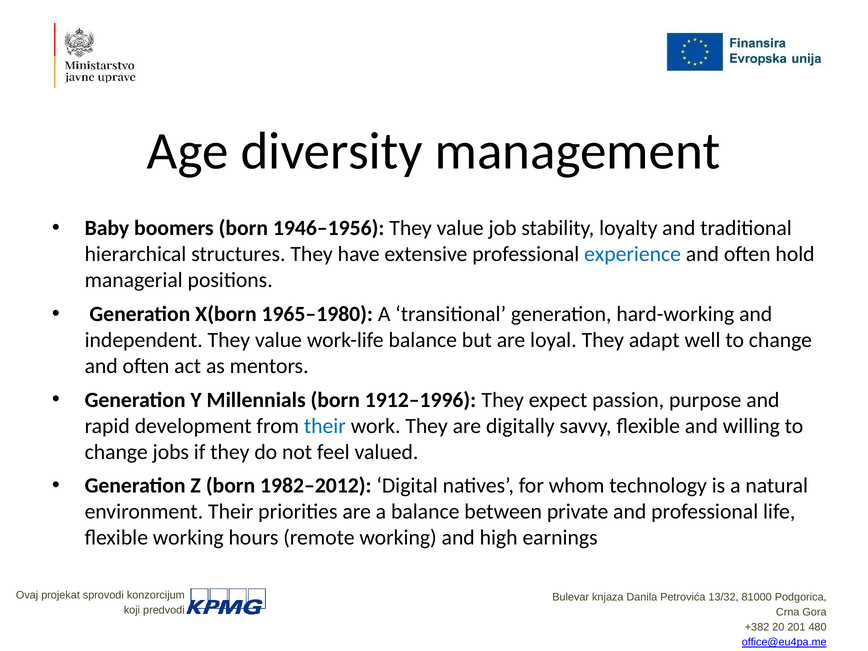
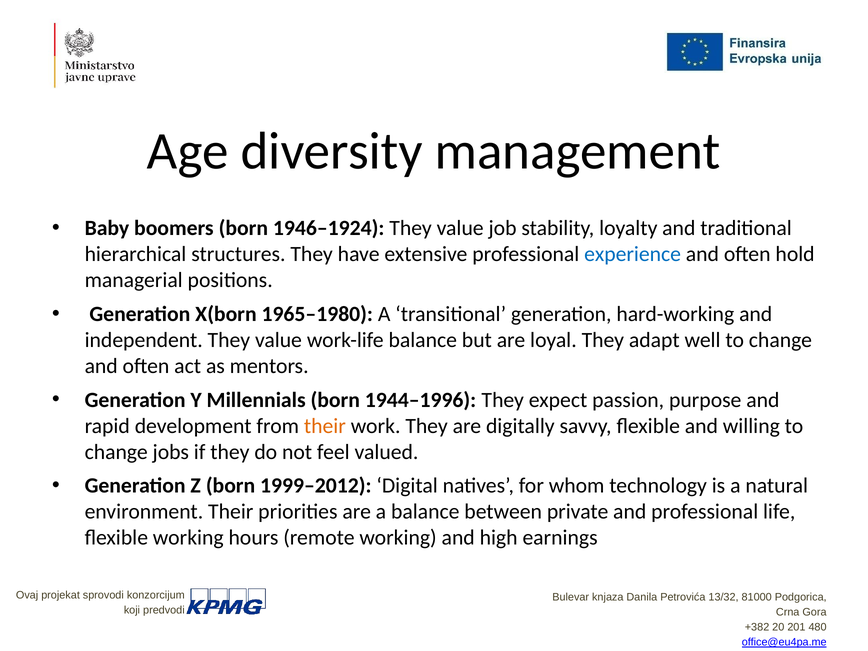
1946–1956: 1946–1956 -> 1946–1924 (329, 228)
1912–1996: 1912–1996 -> 1944–1996 (421, 400)
their colour: blue -> orange (325, 426)
1982–2012: 1982–2012 -> 1999–2012 (316, 486)
